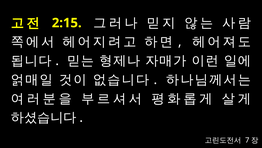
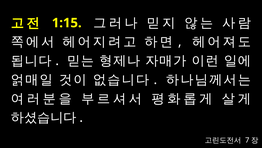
2:15: 2:15 -> 1:15 (67, 23)
